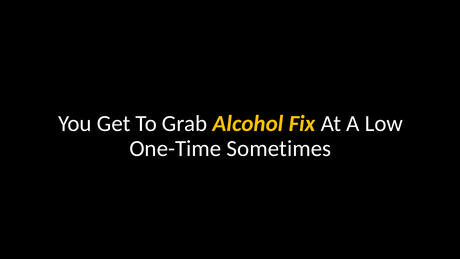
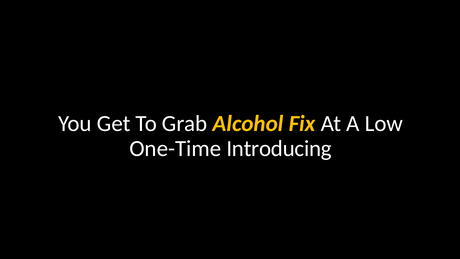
Sometimes: Sometimes -> Introducing (279, 148)
